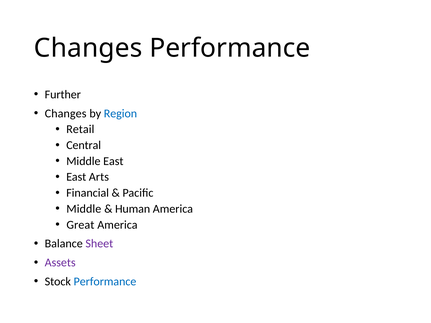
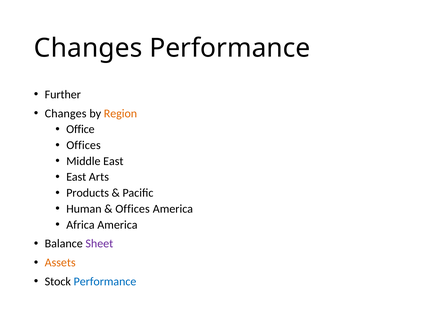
Region colour: blue -> orange (120, 114)
Retail: Retail -> Office (80, 129)
Central: Central -> Offices (84, 145)
Financial: Financial -> Products (88, 193)
Middle: Middle -> Human (84, 209)
Human: Human -> Offices (133, 209)
Great: Great -> Africa (80, 225)
Assets colour: purple -> orange (60, 263)
